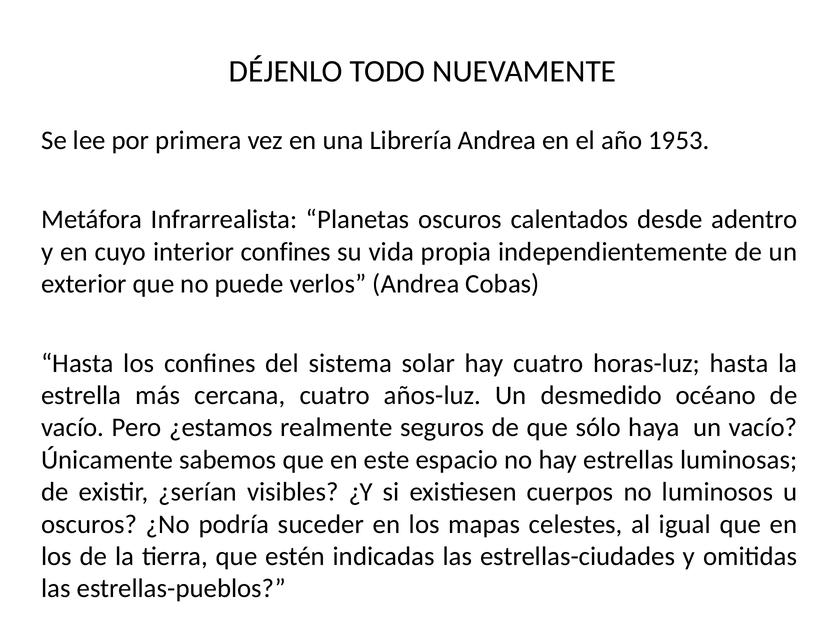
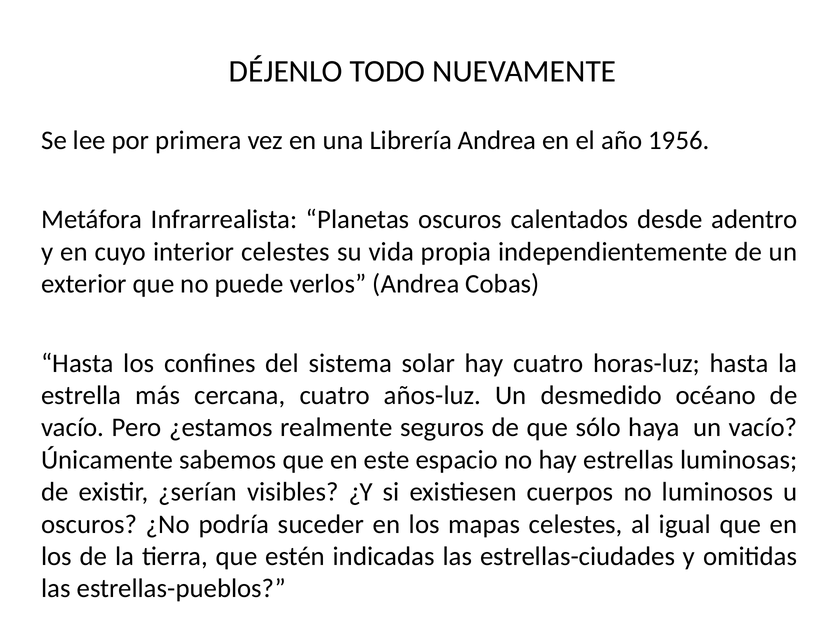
1953: 1953 -> 1956 (679, 140)
interior confines: confines -> celestes (286, 252)
